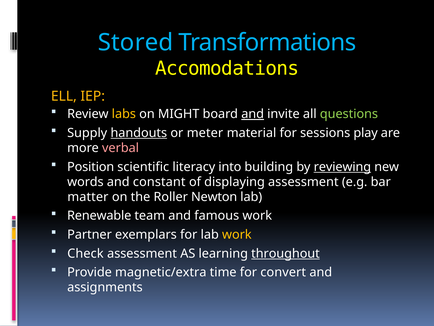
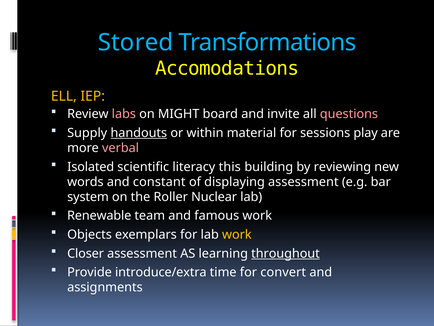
labs colour: yellow -> pink (124, 114)
and underline: present -> none (253, 114)
questions colour: light green -> pink (349, 114)
meter: meter -> within (205, 133)
Position: Position -> Isolated (91, 167)
into: into -> this (230, 167)
reviewing underline: present -> none (342, 167)
matter: matter -> system (88, 197)
Newton: Newton -> Nuclear (214, 197)
Partner: Partner -> Objects (90, 234)
Check: Check -> Closer (86, 253)
magnetic/extra: magnetic/extra -> introduce/extra (161, 272)
